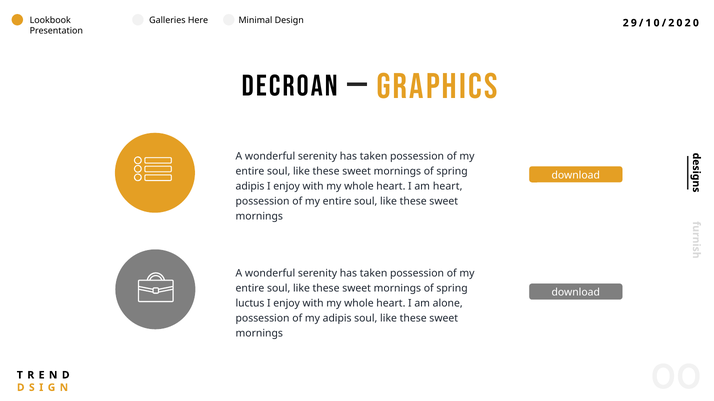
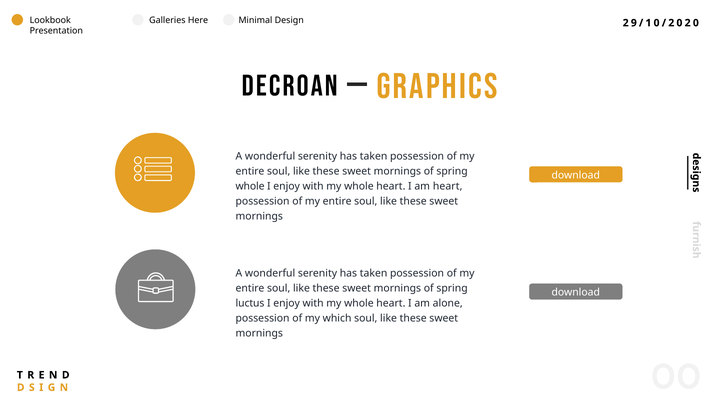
adipis: adipis -> whole (250, 187)
my adipis: adipis -> which (337, 319)
